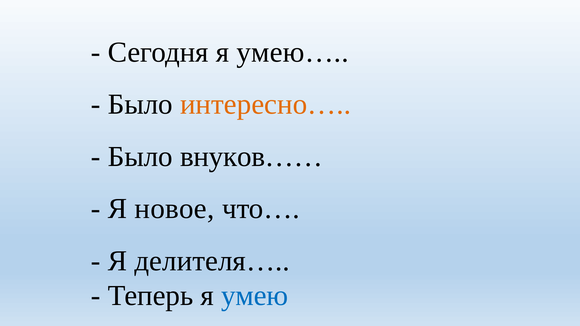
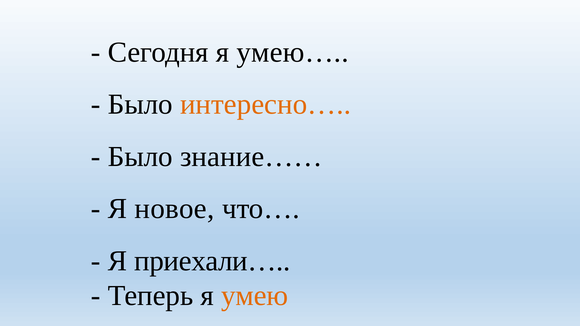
внуков……: внуков…… -> знание…… (251, 157)
делителя…: делителя… -> приехали… (212, 261)
умею colour: blue -> orange (255, 296)
